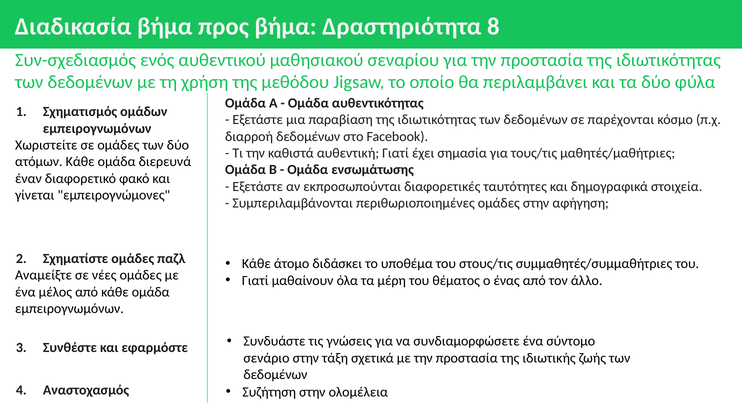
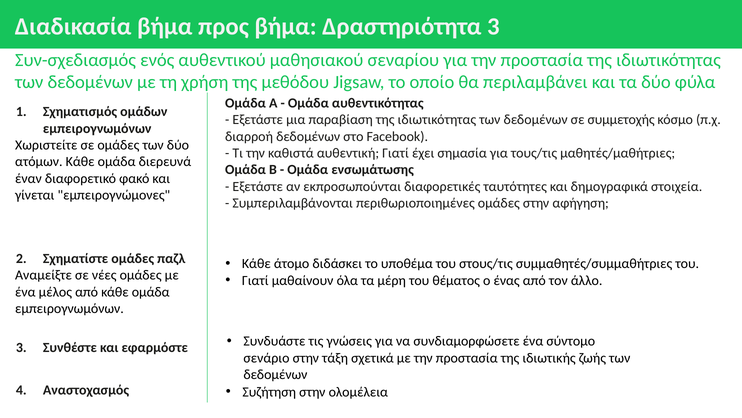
Δραστηριότητα 8: 8 -> 3 (493, 27)
παρέχονται: παρέχονται -> συμμετοχής (621, 120)
